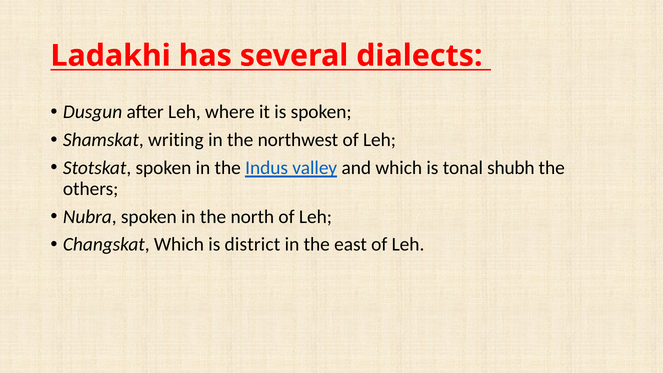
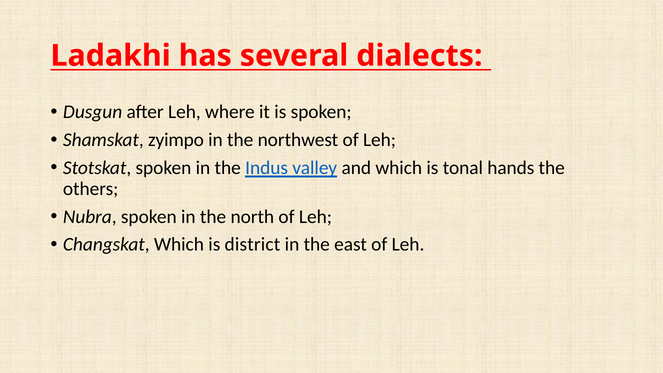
writing: writing -> zyimpo (176, 140)
shubh: shubh -> hands (511, 168)
